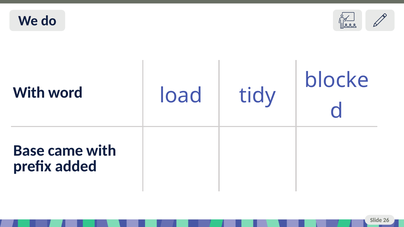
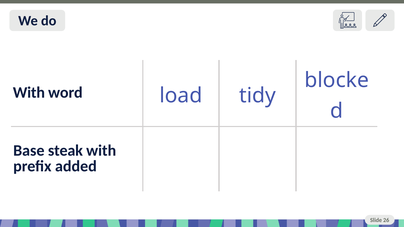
came: came -> steak (65, 151)
